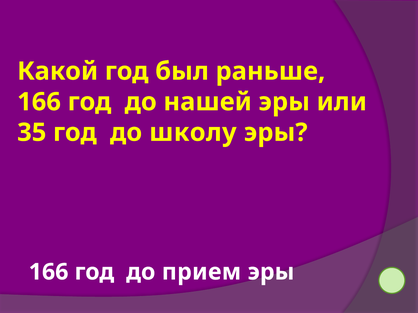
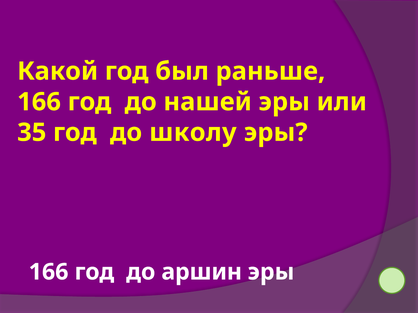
прием: прием -> аршин (202, 272)
